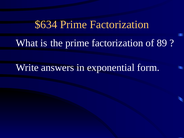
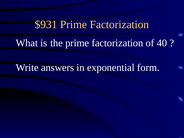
$634: $634 -> $931 (46, 25)
89: 89 -> 40 (162, 43)
